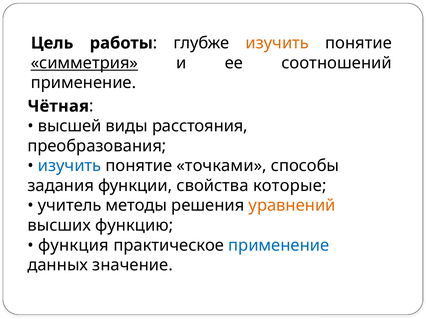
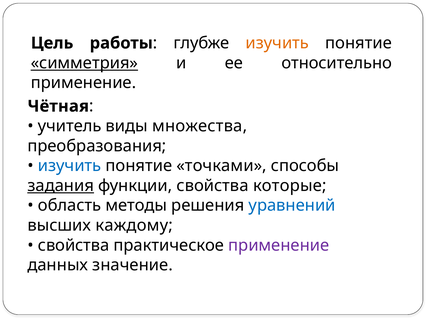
соотношений: соотношений -> относительно (337, 63)
высшей: высшей -> учитель (70, 126)
расстояния: расстояния -> множества (200, 126)
задания underline: none -> present (61, 186)
учитель: учитель -> область (70, 206)
уравнений colour: orange -> blue (292, 206)
функцию: функцию -> каждому (134, 226)
функция: функция -> свойства (74, 246)
применение colour: blue -> purple (279, 246)
